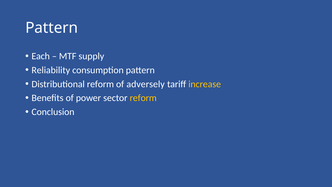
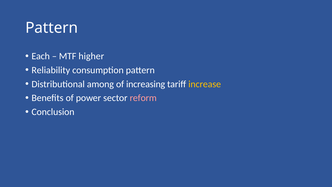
supply: supply -> higher (91, 56)
Distributional reform: reform -> among (100, 84)
adversely: adversely -> increasing (146, 84)
reform colour: yellow -> pink (143, 98)
